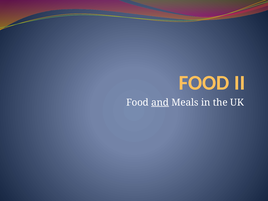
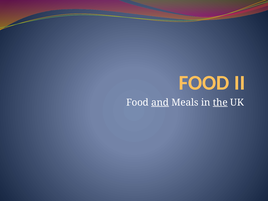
the underline: none -> present (220, 102)
